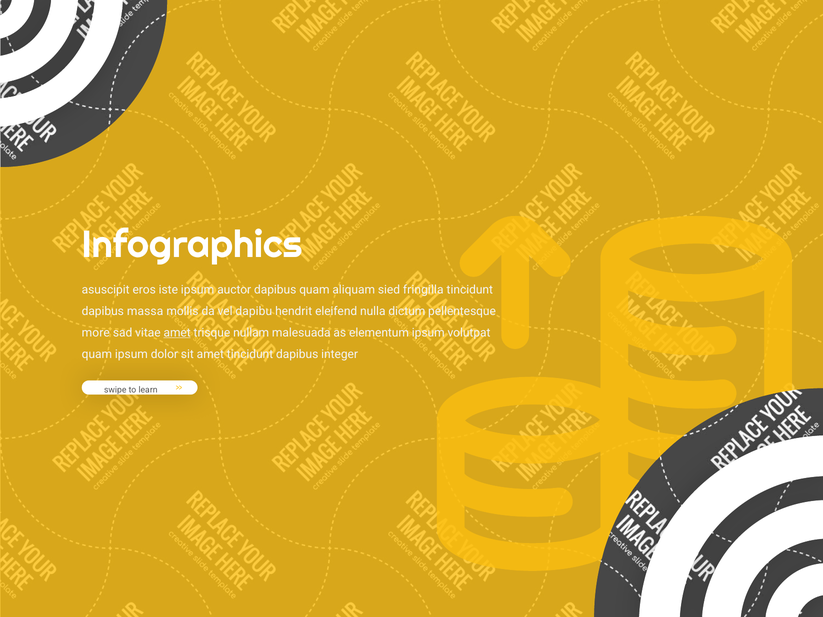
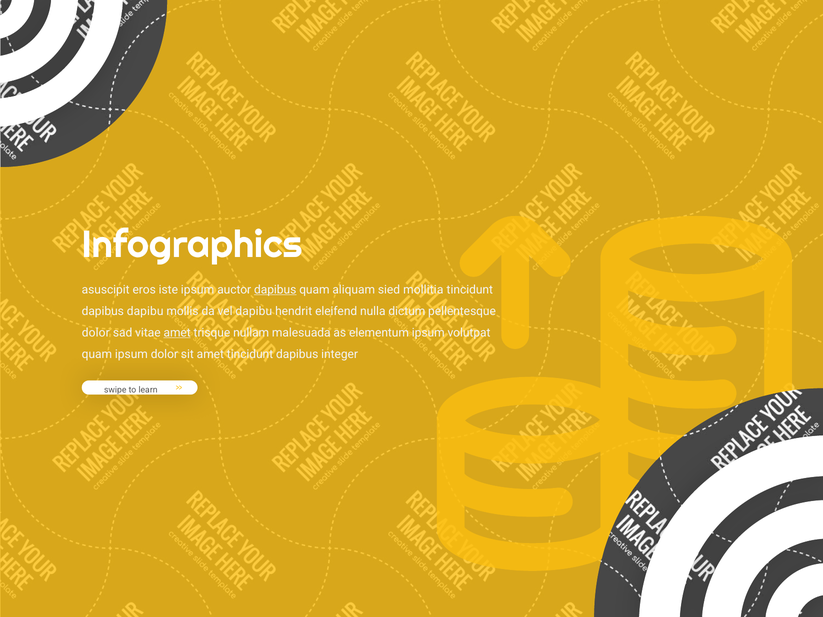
dapibus underline: none -> present (275, 290)
fringilla: fringilla -> mollitia (423, 290)
dapibus massa: massa -> dapibu (145, 311)
more: more -> dolor (96, 333)
